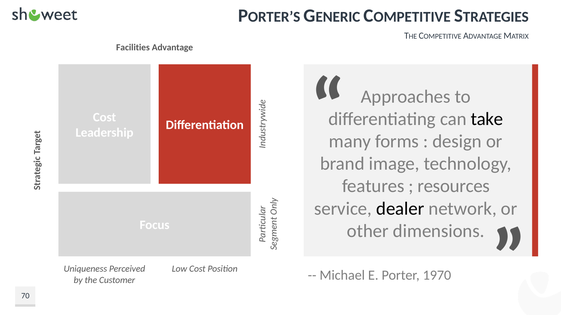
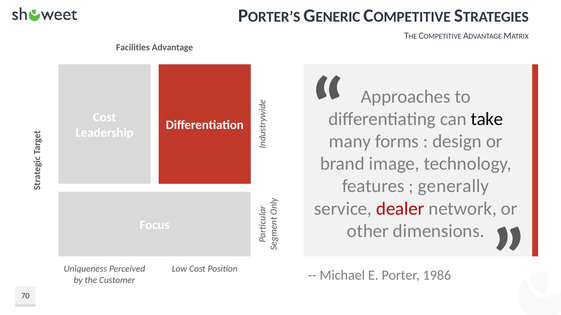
resources: resources -> generally (453, 186)
dealer colour: black -> red (400, 209)
1970: 1970 -> 1986 (437, 276)
